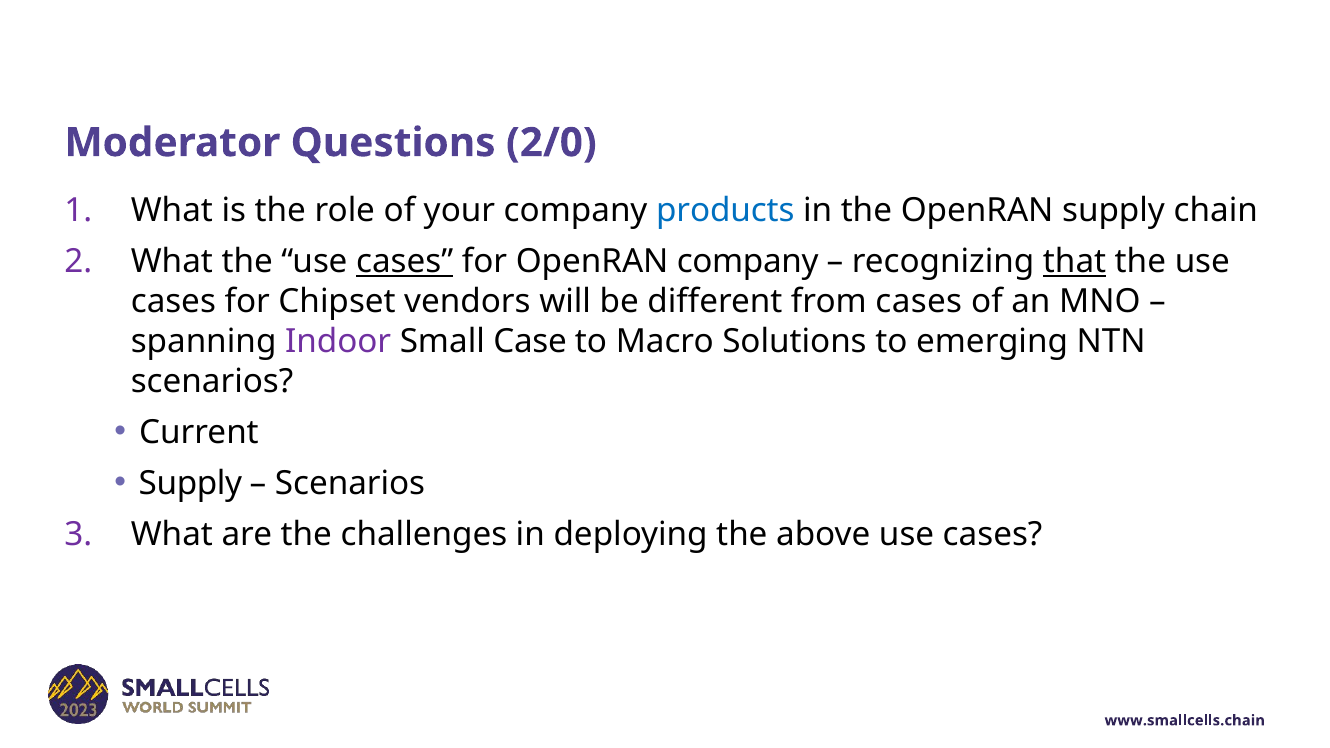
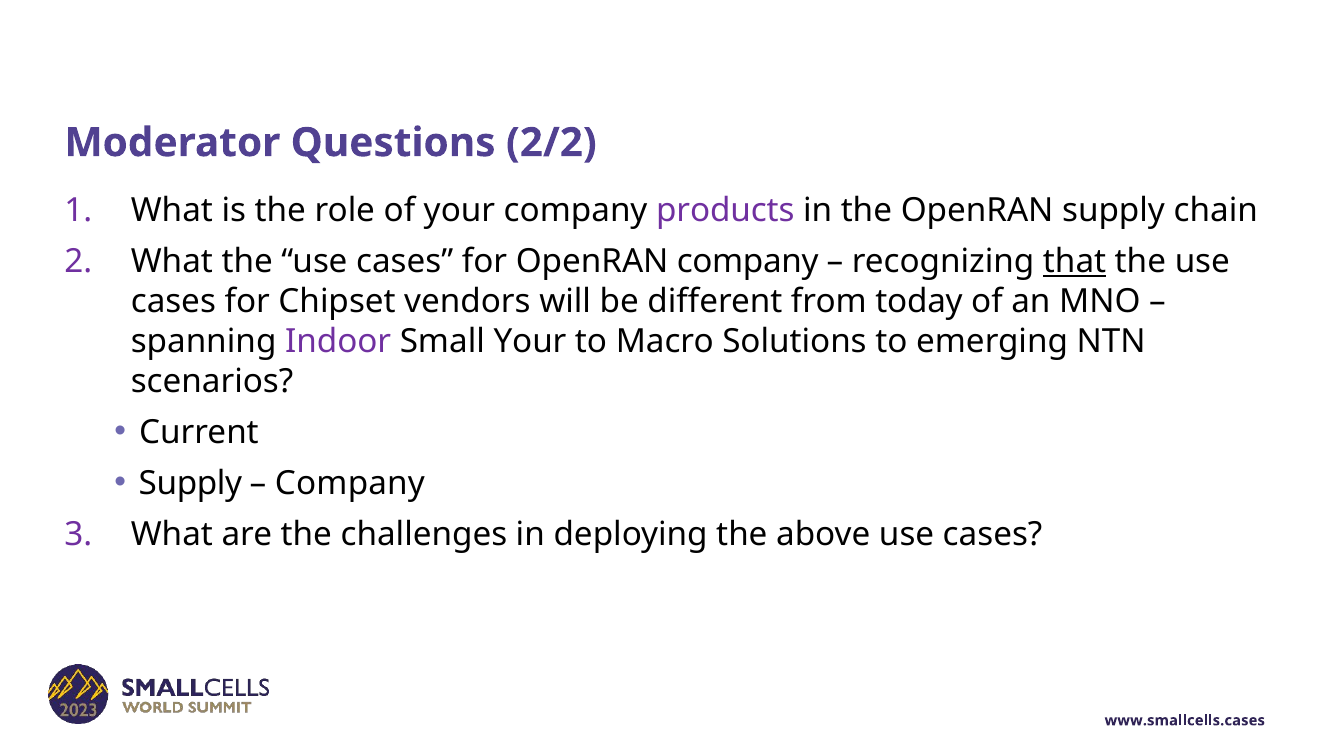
2/0: 2/0 -> 2/2 (551, 143)
products colour: blue -> purple (725, 211)
cases underline: present -> none (405, 262)
from cases: cases -> today (919, 302)
Small Case: Case -> Your (530, 342)
Scenarios: Scenarios -> Company (350, 483)
www.smallcells.chain: www.smallcells.chain -> www.smallcells.cases (1185, 721)
